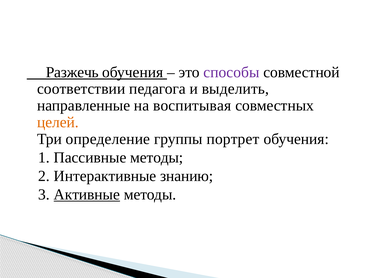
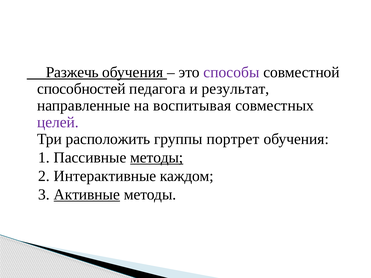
соответствии: соответствии -> способностей (81, 89)
выделить: выделить -> результат (235, 89)
целей colour: orange -> purple (58, 122)
определение: определение -> расположить (108, 139)
методы underline: none -> present (157, 158)
знанию: знанию -> каждом (187, 176)
